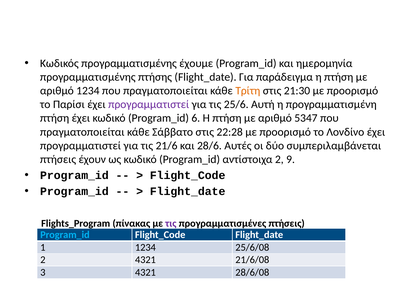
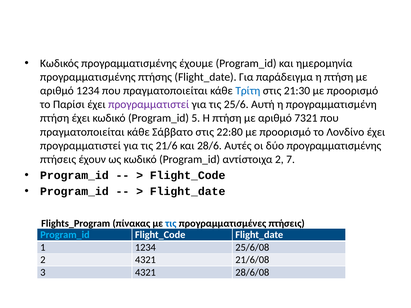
Τρίτη colour: orange -> blue (248, 91)
6: 6 -> 5 (196, 118)
5347: 5347 -> 7321 (306, 118)
22:28: 22:28 -> 22:80 (230, 132)
δύο συμπεριλαμβάνεται: συμπεριλαμβάνεται -> προγραμματισμένης (334, 146)
9: 9 -> 7 (291, 159)
τις colour: purple -> blue (171, 224)
